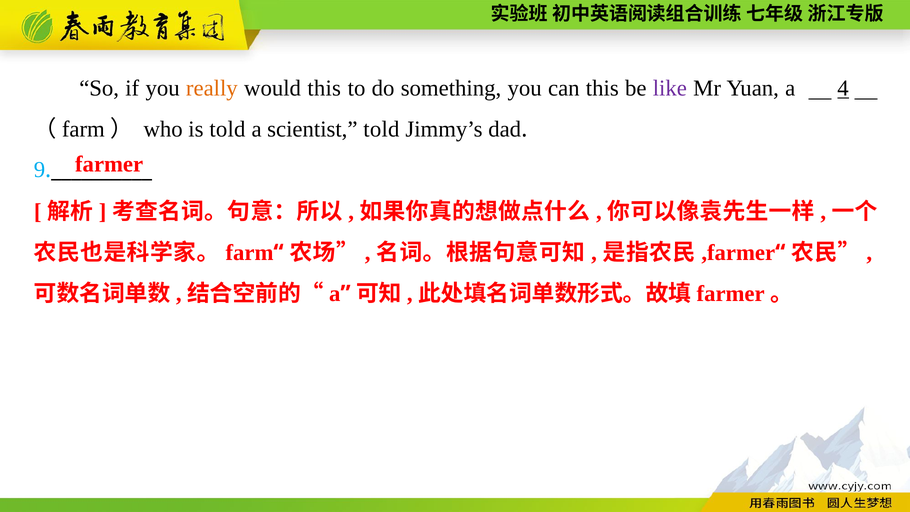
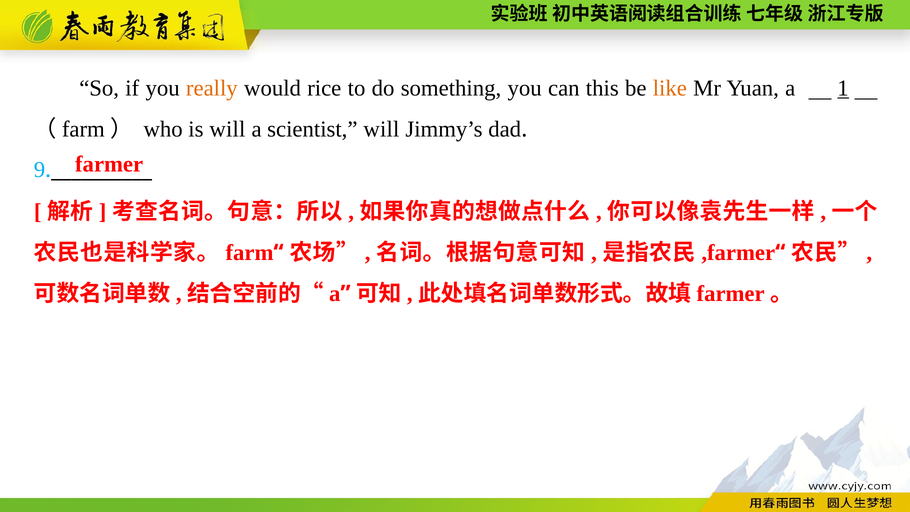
would this: this -> rice (324, 88)
like colour: purple -> orange (670, 88)
4: 4 -> 1 (843, 88)
is told: told -> will (227, 129)
scientist told: told -> will (381, 129)
